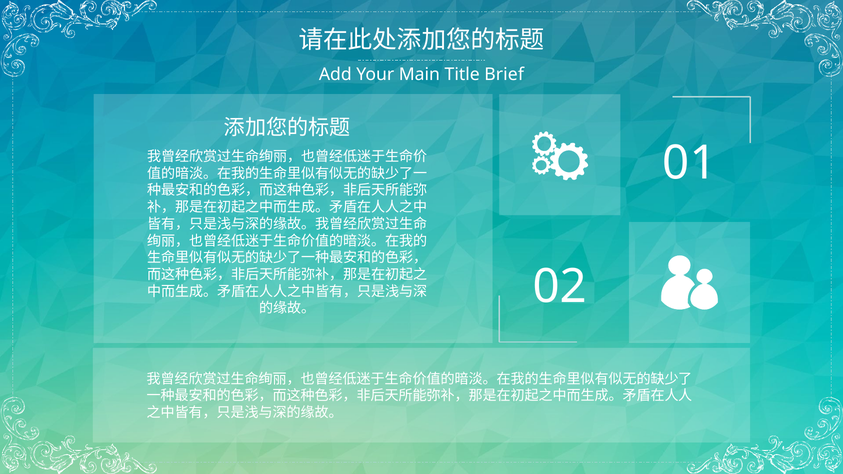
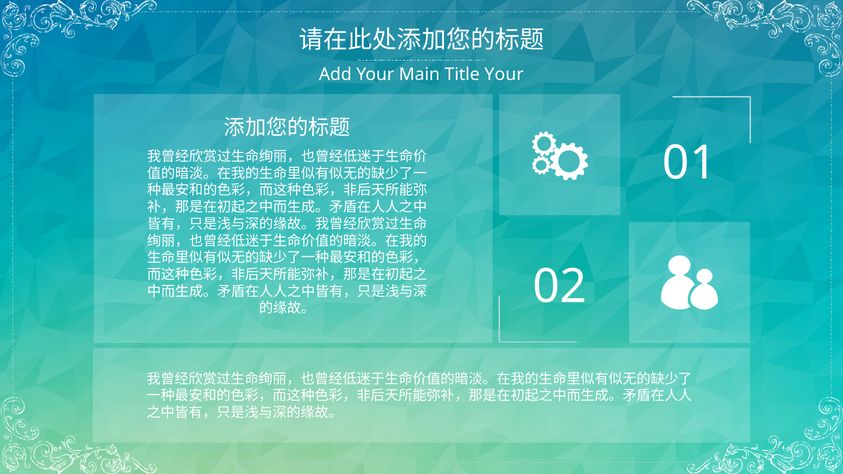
Title Brief: Brief -> Your (504, 74)
